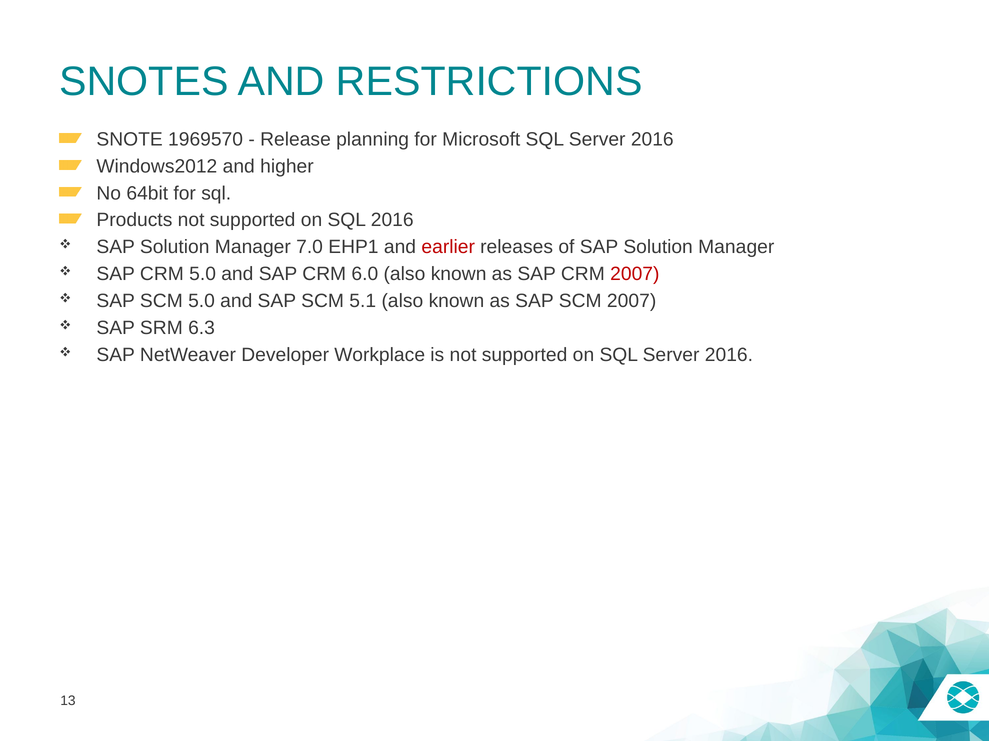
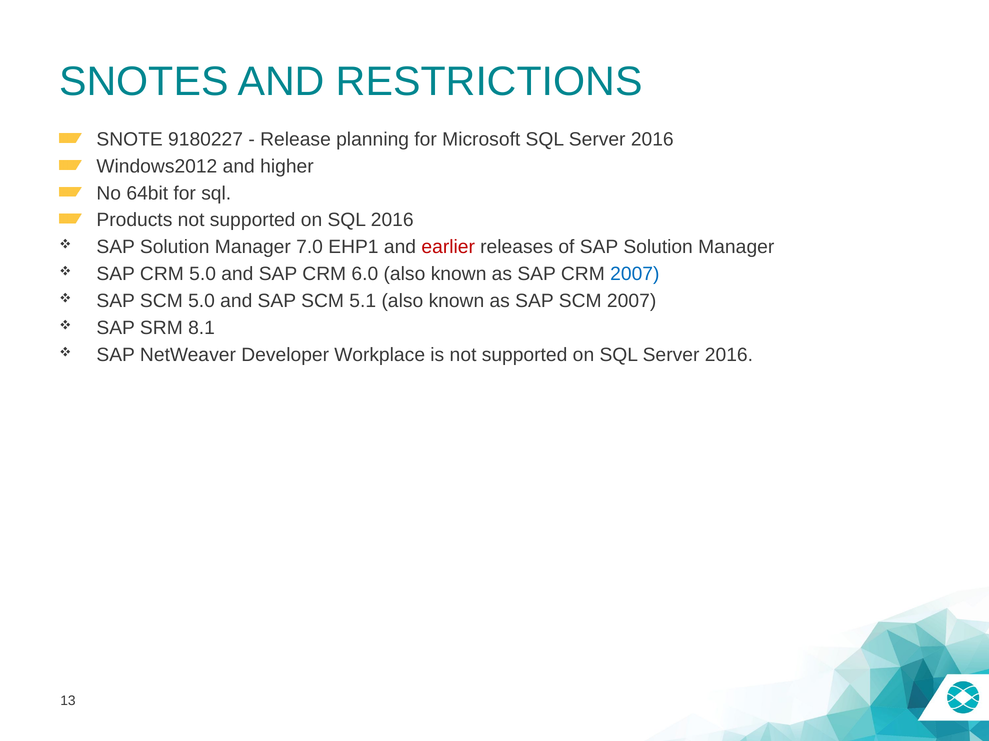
1969570: 1969570 -> 9180227 (206, 139)
2007 colour: red -> blue (635, 274)
6.3: 6.3 -> 8.1 (202, 328)
